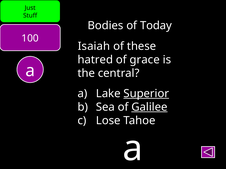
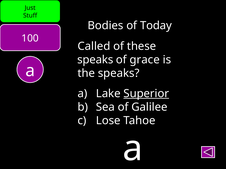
Isaiah: Isaiah -> Called (94, 46)
hatred: hatred -> speaks (95, 60)
the central: central -> speaks (119, 73)
Galilee underline: present -> none (149, 107)
